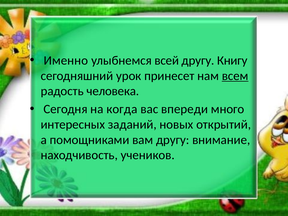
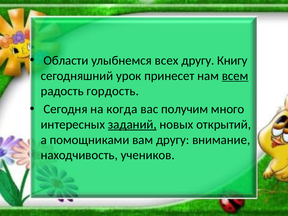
Именно: Именно -> Области (66, 60)
всей: всей -> всех (167, 60)
человека: человека -> гордость (113, 91)
впереди: впереди -> получим (185, 109)
заданий underline: none -> present (132, 124)
